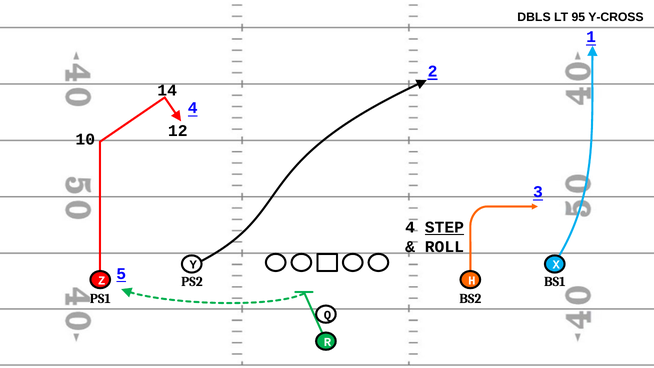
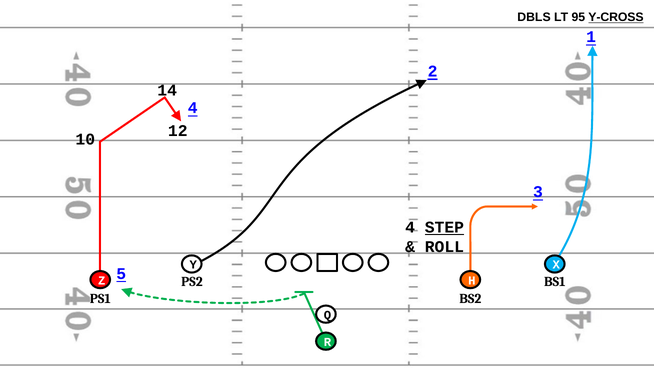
Y-CROSS underline: none -> present (616, 17)
